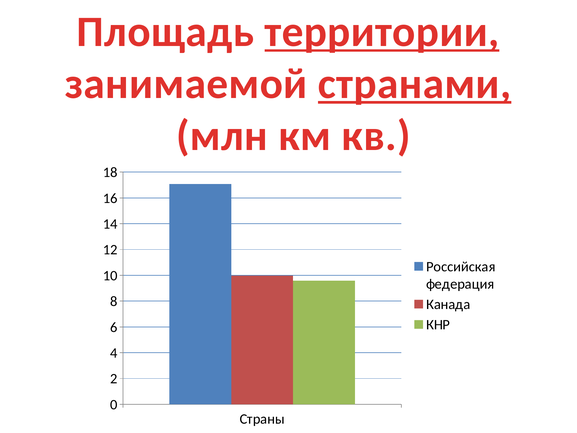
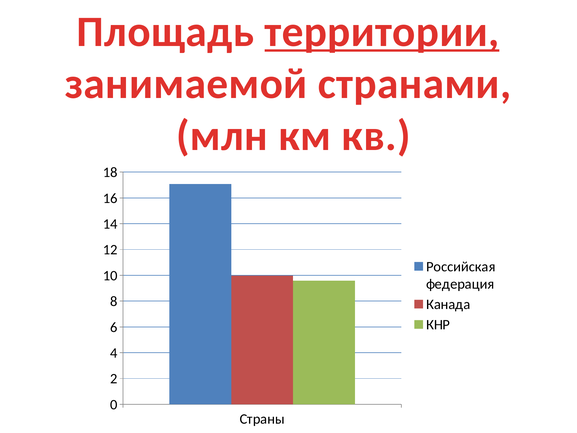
странами underline: present -> none (415, 84)
